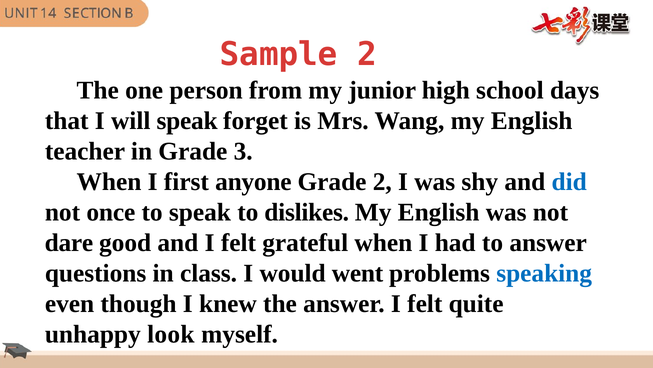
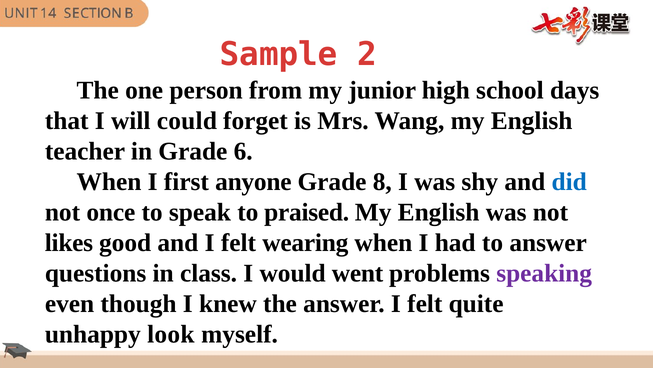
will speak: speak -> could (187, 121)
3: 3 -> 6 (243, 151)
Grade 2: 2 -> 8 (382, 182)
dislikes: dislikes -> praised (307, 212)
dare: dare -> likes (69, 242)
grateful: grateful -> wearing (305, 242)
speaking colour: blue -> purple (544, 273)
